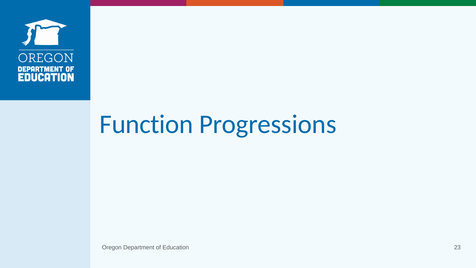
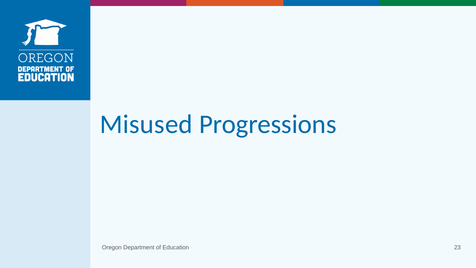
Function: Function -> Misused (146, 124)
